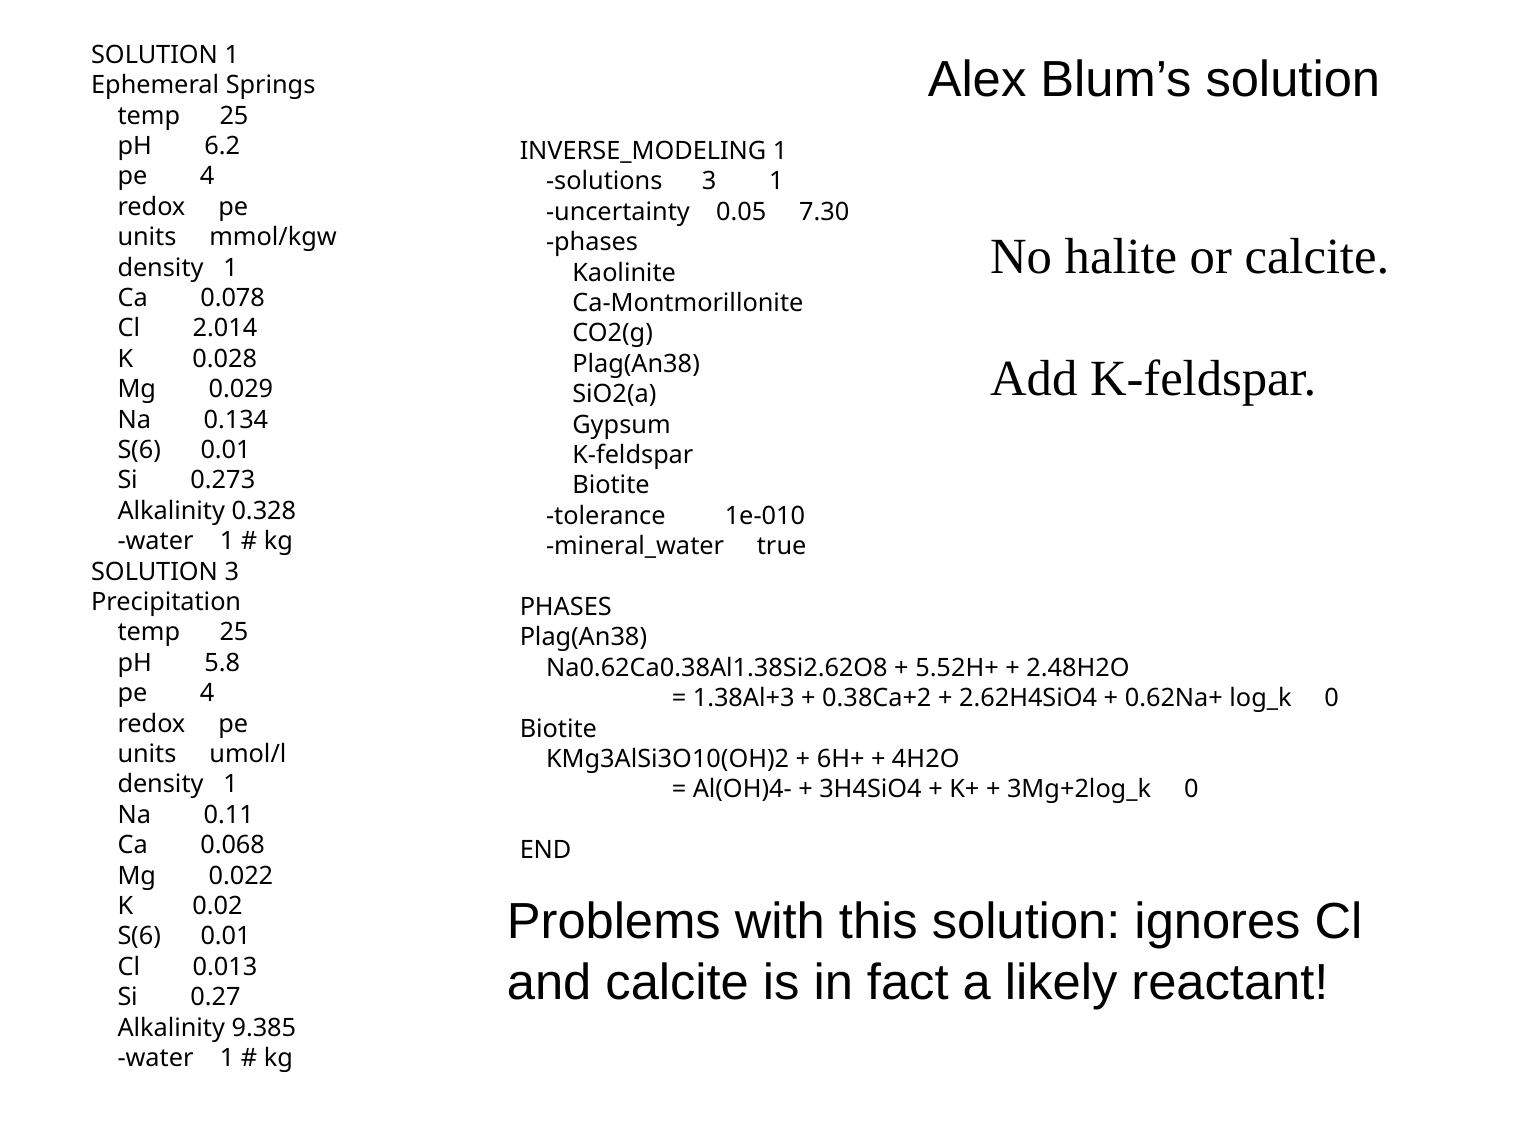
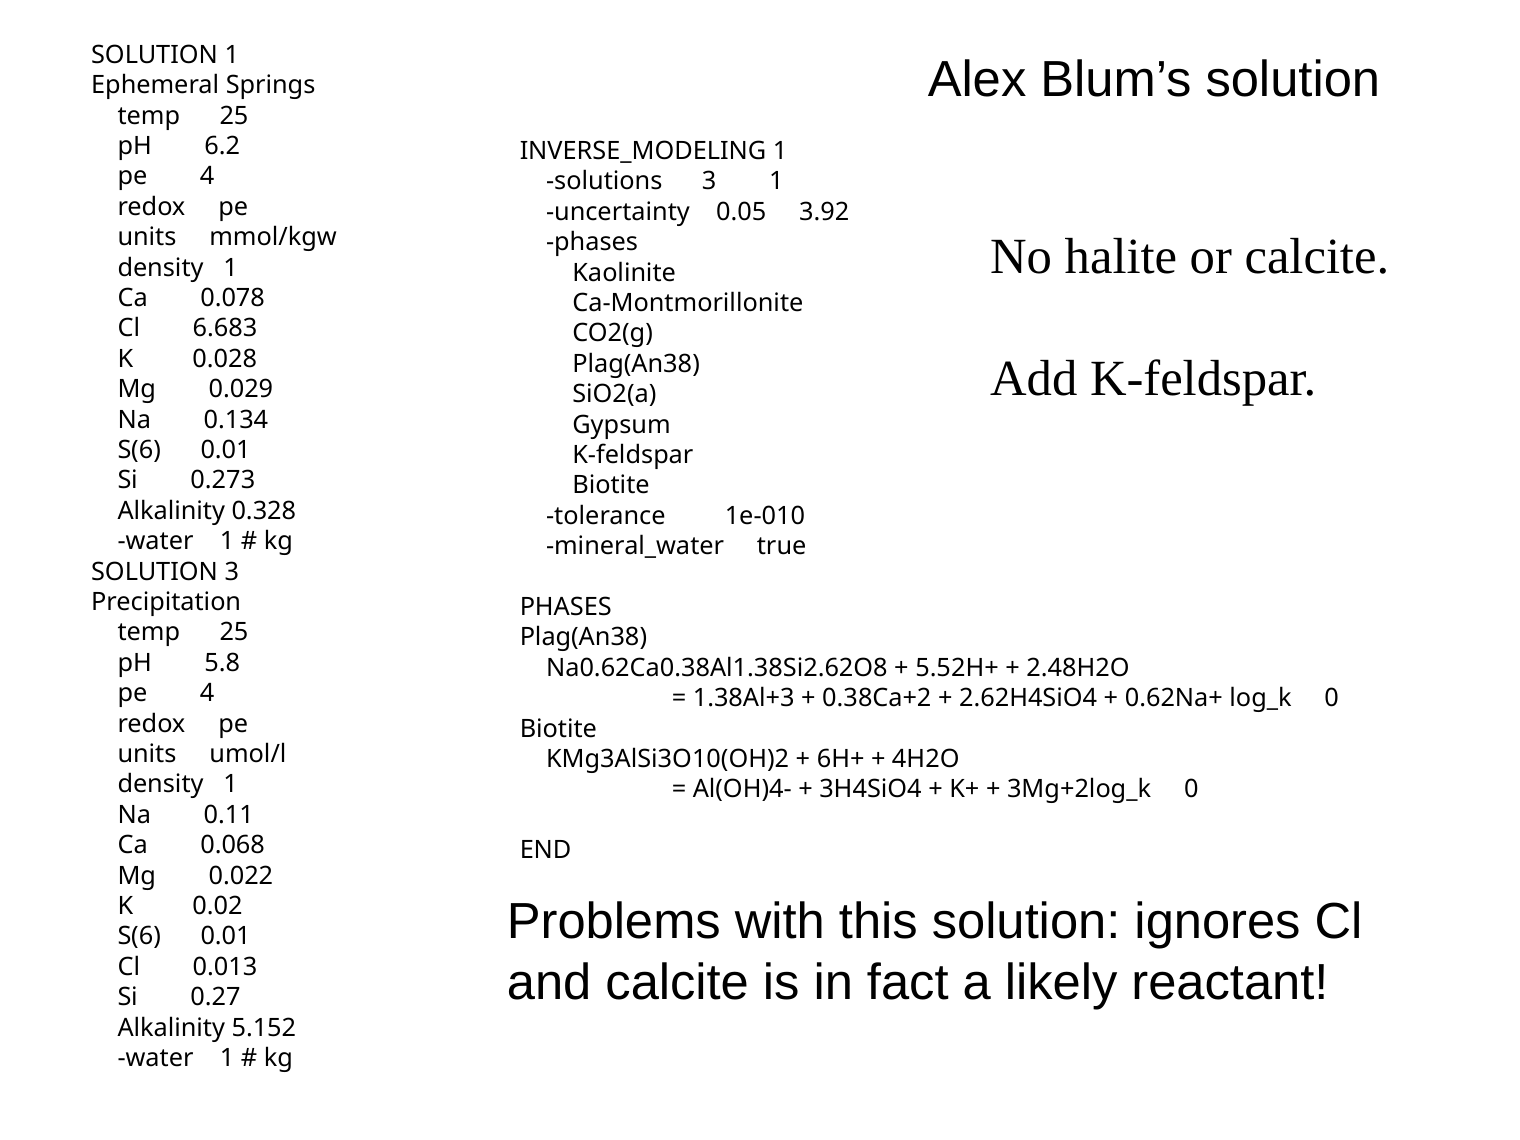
7.30: 7.30 -> 3.92 (824, 212)
2.014: 2.014 -> 6.683 (225, 329)
9.385: 9.385 -> 5.152 (264, 1028)
